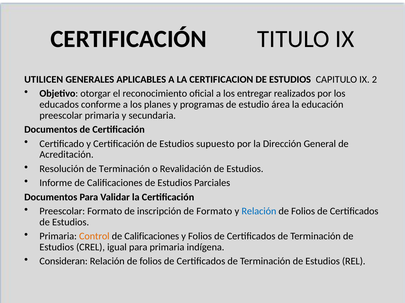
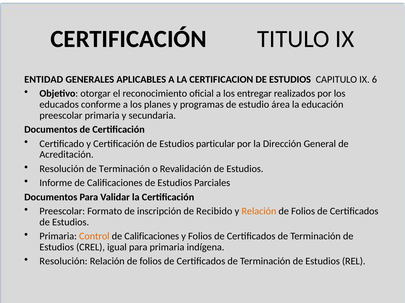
UTILICEN: UTILICEN -> ENTIDAD (44, 80)
2: 2 -> 6 (374, 80)
supuesto: supuesto -> particular (215, 144)
de Formato: Formato -> Recibido (214, 212)
Relación colour: blue -> orange (259, 212)
Consideran: Consideran -> Resolución (63, 262)
